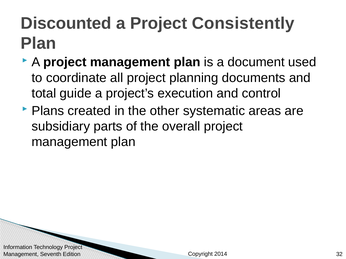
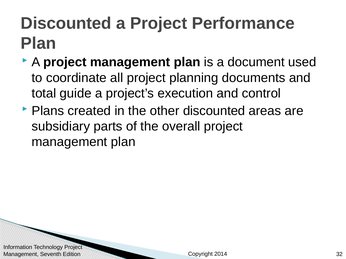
Consistently: Consistently -> Performance (243, 23)
other systematic: systematic -> discounted (214, 111)
